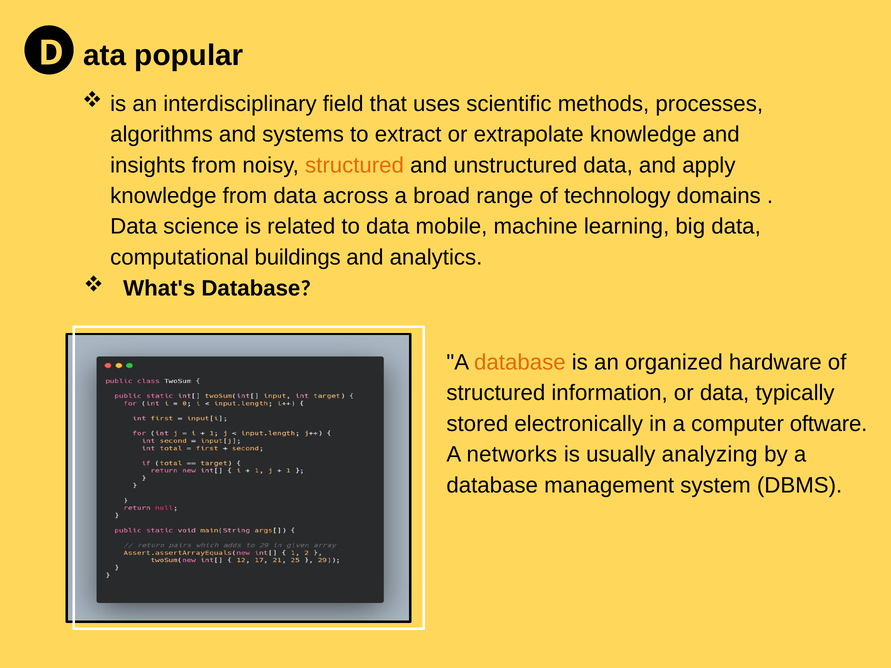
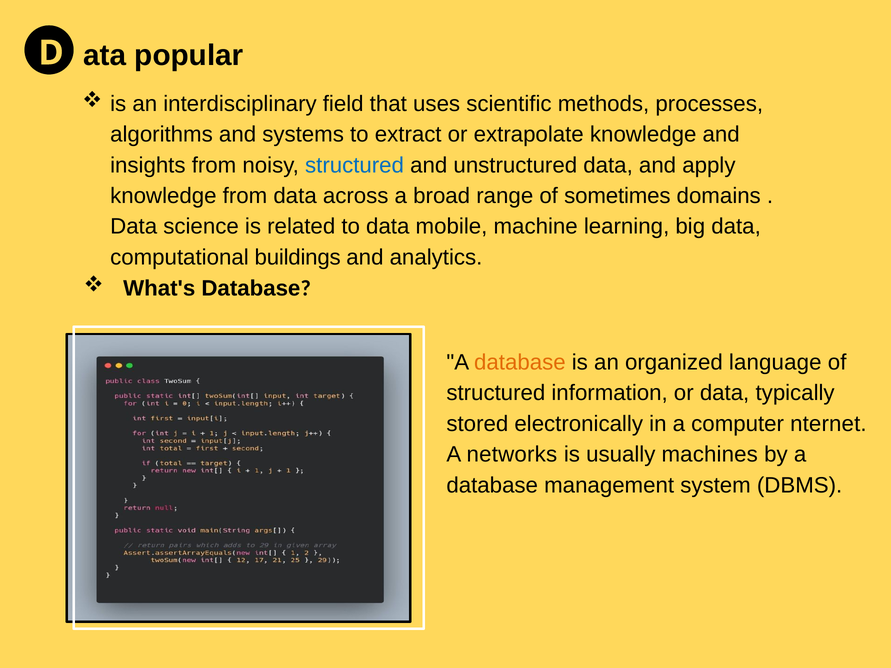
structured colour: orange -> blue (355, 165)
technology: technology -> sometimes (617, 196)
hardware: hardware -> language (775, 362)
oftware: oftware -> nternet (828, 424)
analyzing: analyzing -> machines (710, 455)
